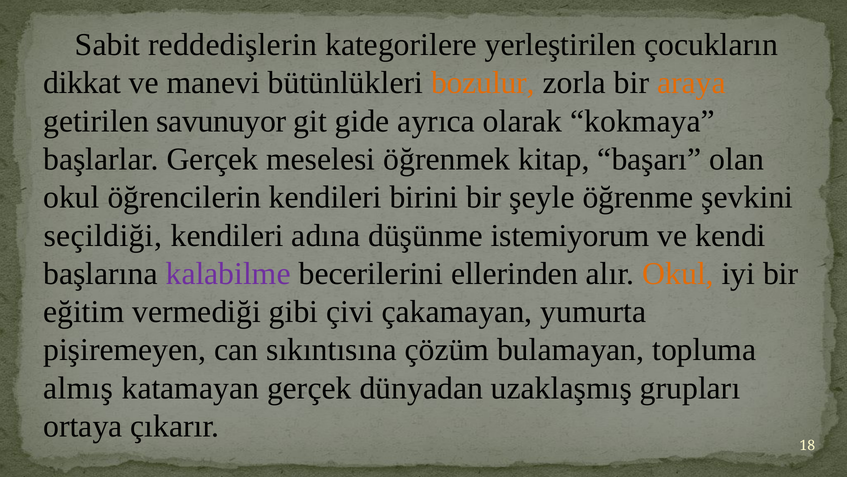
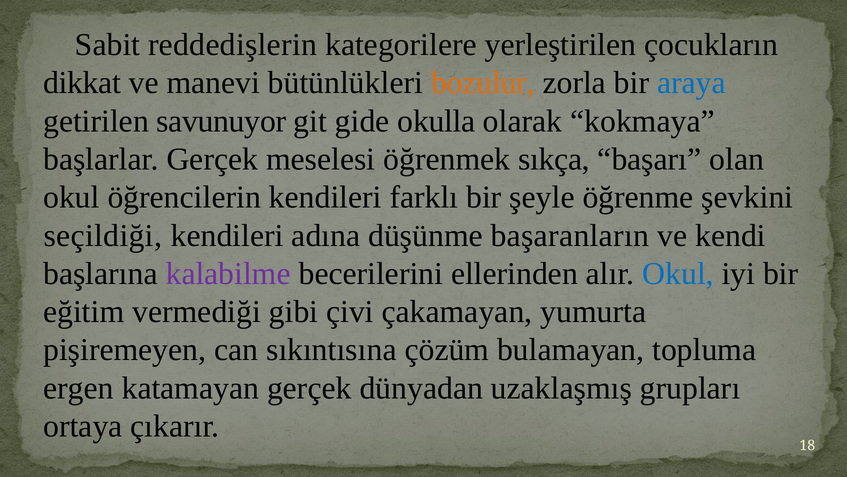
araya colour: orange -> blue (691, 83)
ayrıca: ayrıca -> okulla (436, 121)
kitap: kitap -> sıkça (554, 159)
birini: birini -> farklı (424, 197)
istemiyorum: istemiyorum -> başaranların (570, 235)
Okul colour: orange -> blue (678, 273)
almış: almış -> ergen (78, 388)
